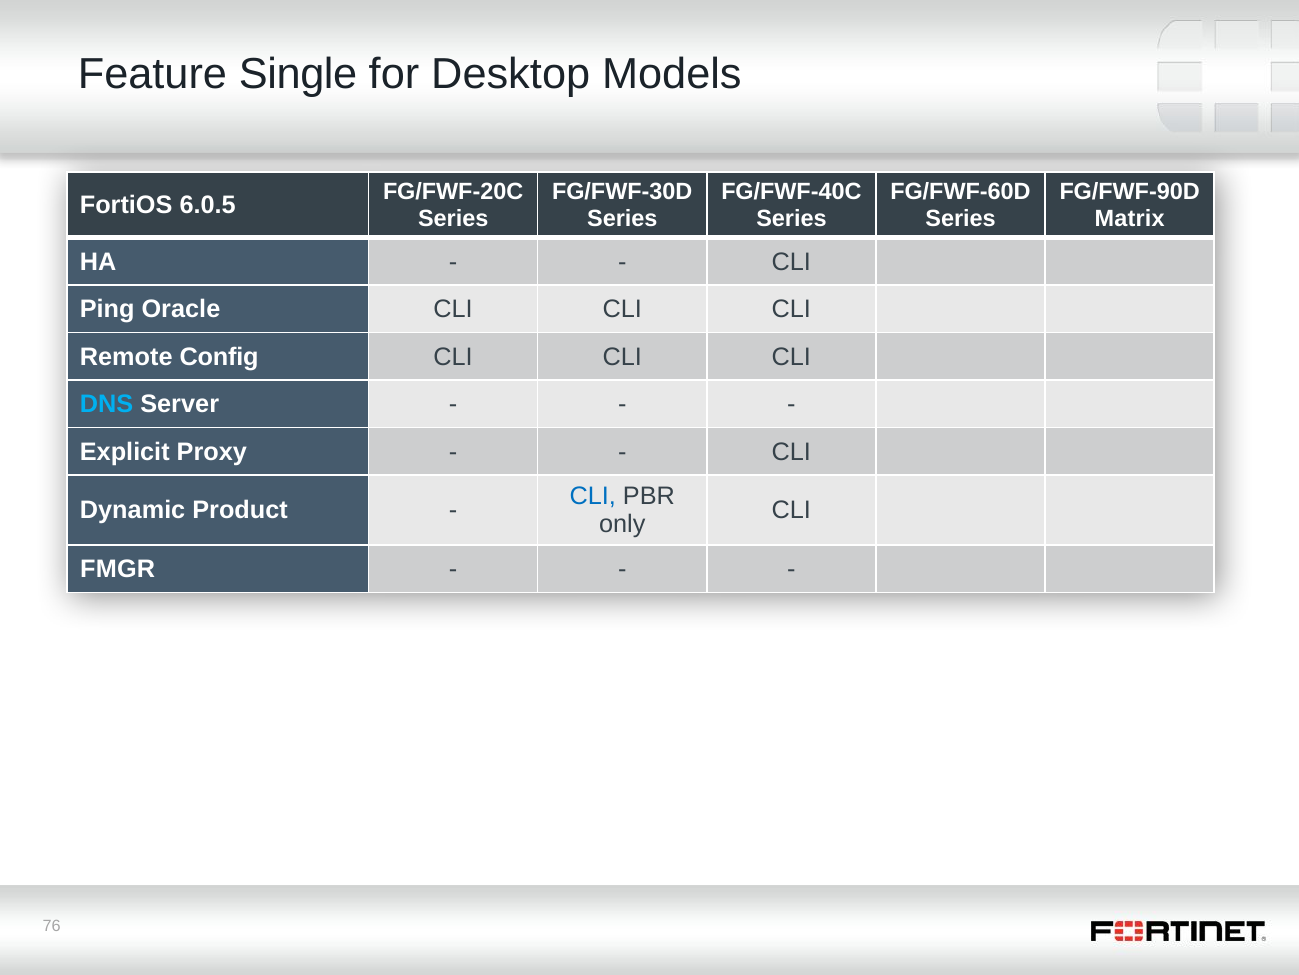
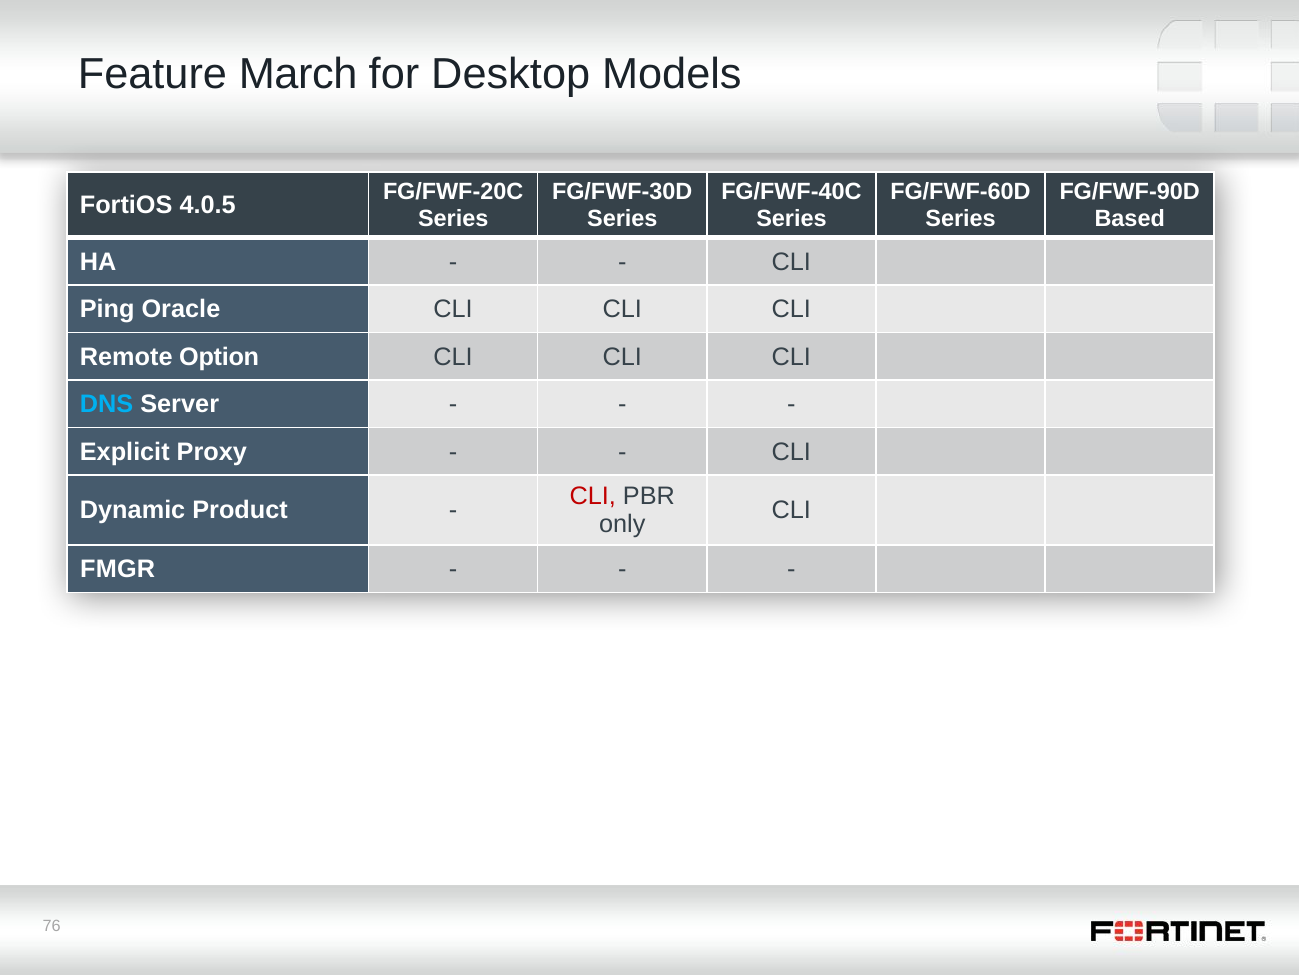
Single: Single -> March (298, 75)
6.0.5: 6.0.5 -> 4.0.5 (208, 205)
Matrix: Matrix -> Based (1130, 218)
Config: Config -> Option (219, 356)
CLI colour: blue -> red (593, 496)
